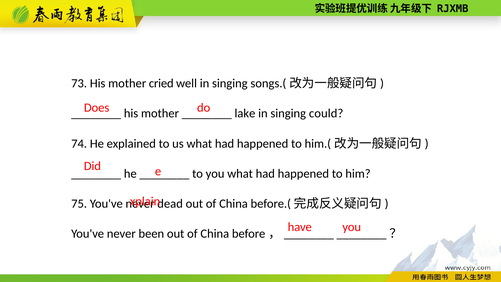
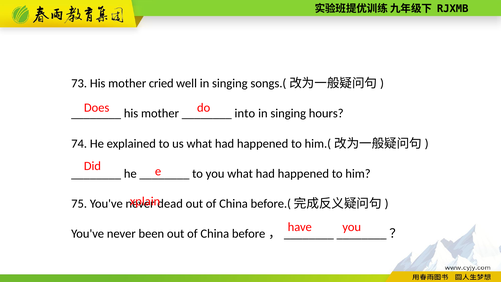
lake: lake -> into (245, 113)
could: could -> hours (326, 113)
